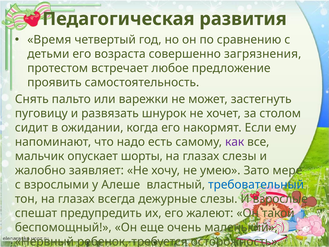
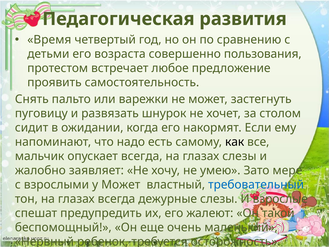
загрязнения: загрязнения -> пользования (263, 54)
как colour: purple -> black (235, 142)
опускает шорты: шорты -> всегда (142, 156)
у Алеше: Алеше -> Может (121, 185)
